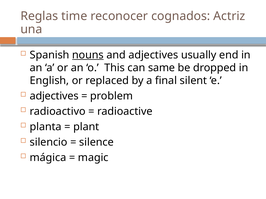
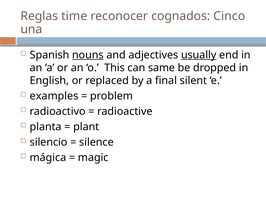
Actriz: Actriz -> Cinco (229, 16)
usually underline: none -> present (199, 55)
adjectives: adjectives -> examples (54, 96)
